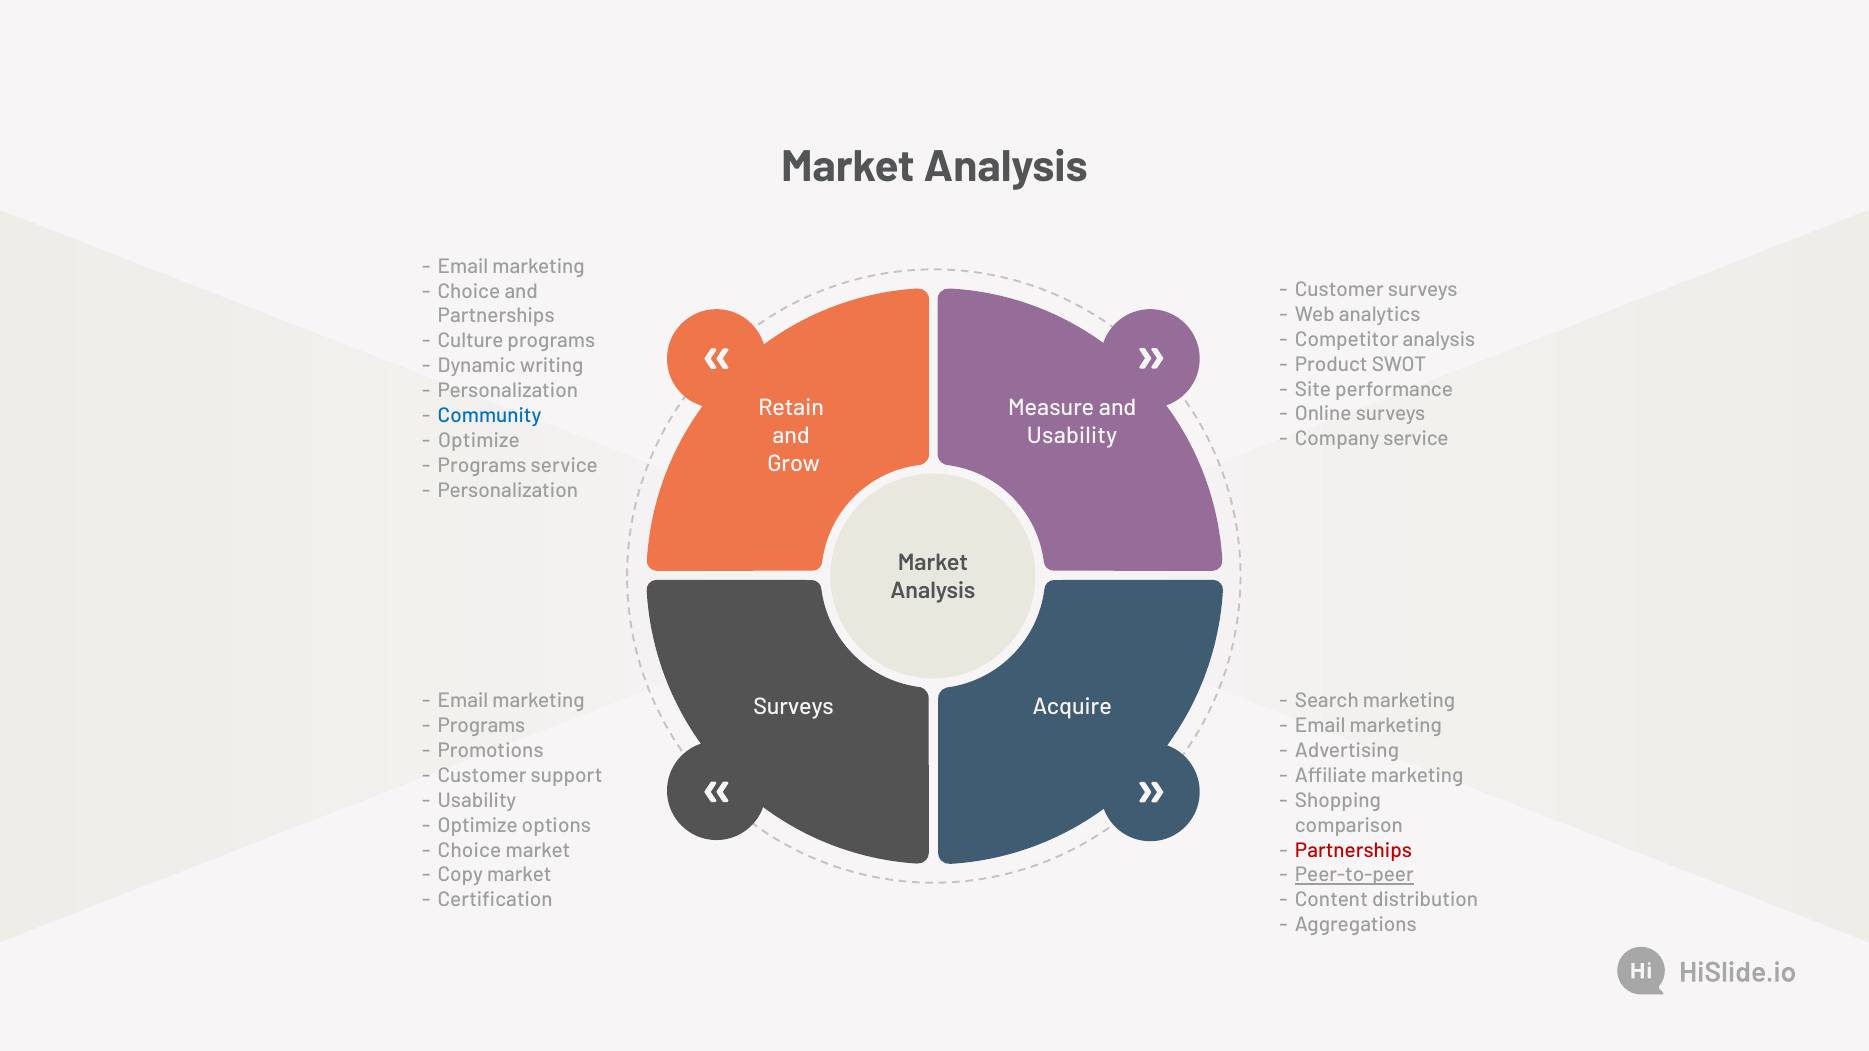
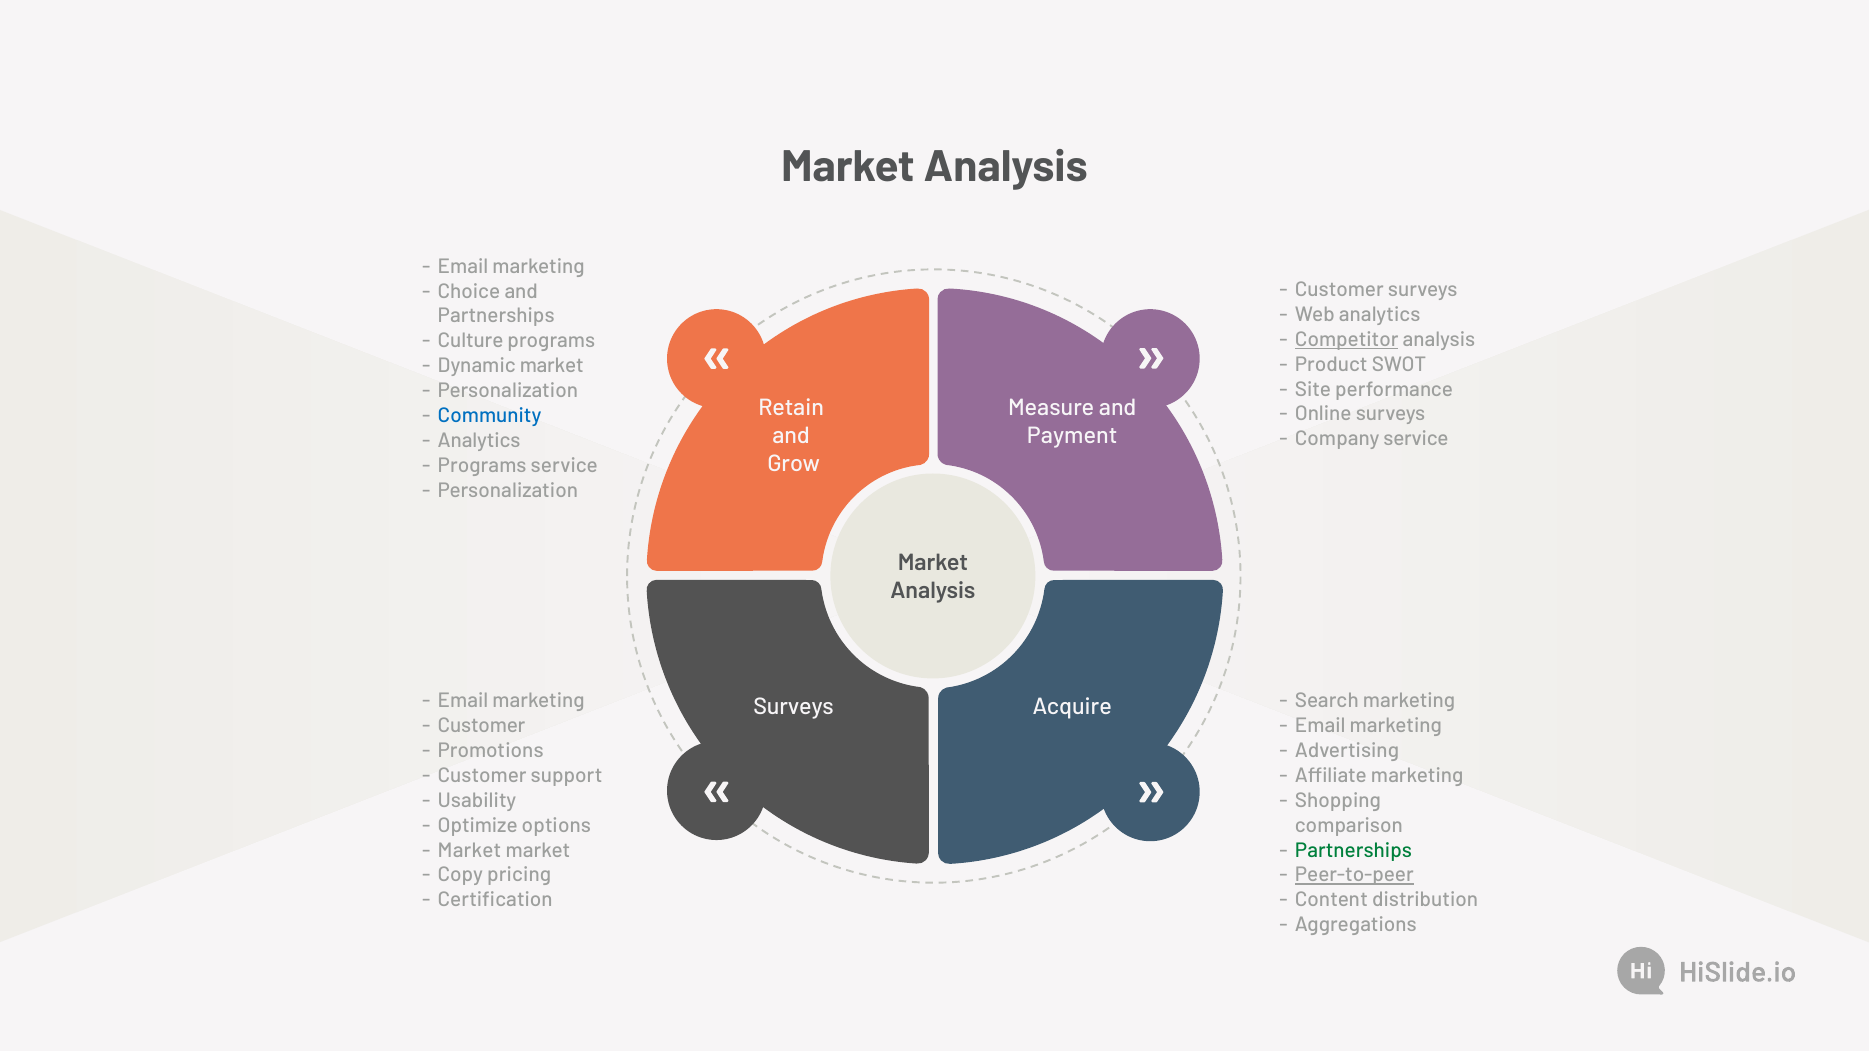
Competitor underline: none -> present (1347, 340)
Dynamic writing: writing -> market (552, 366)
Usability: Usability -> Payment (1072, 436)
Optimize: Optimize -> Analytics (479, 441)
Programs: Programs -> Customer (482, 726)
Choice: Choice -> Market (470, 851)
Partnerships colour: red -> green (1353, 851)
Copy market: market -> pricing (519, 875)
